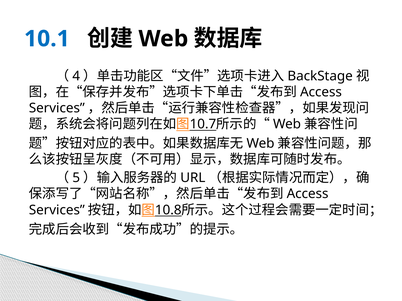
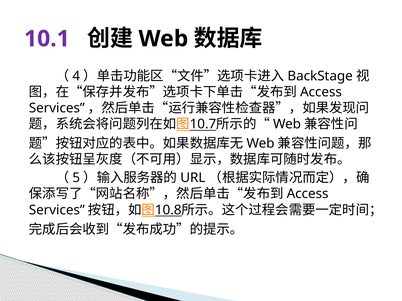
10.1 colour: blue -> purple (47, 39)
